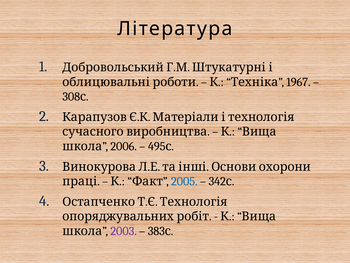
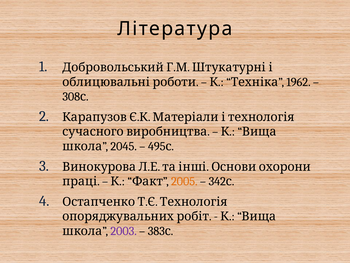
1967: 1967 -> 1962 (298, 82)
2006: 2006 -> 2045 (124, 146)
2005 colour: blue -> orange (184, 181)
